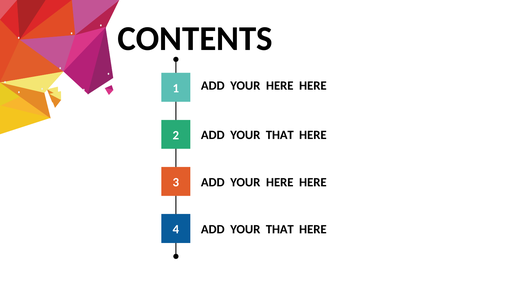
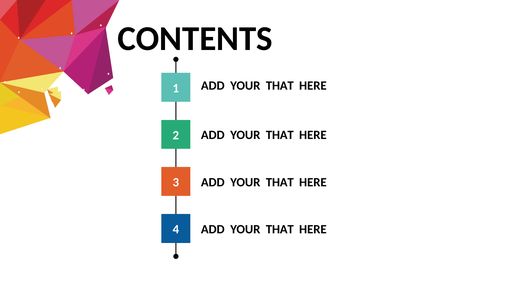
HERE: HERE -> THAT (280, 85)
HERE: HERE -> THAT (280, 182)
